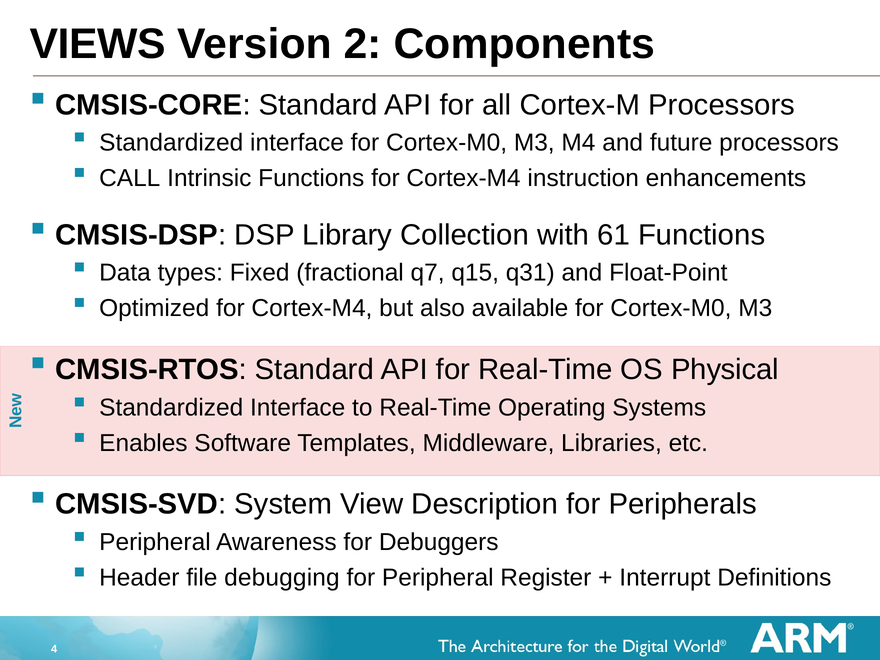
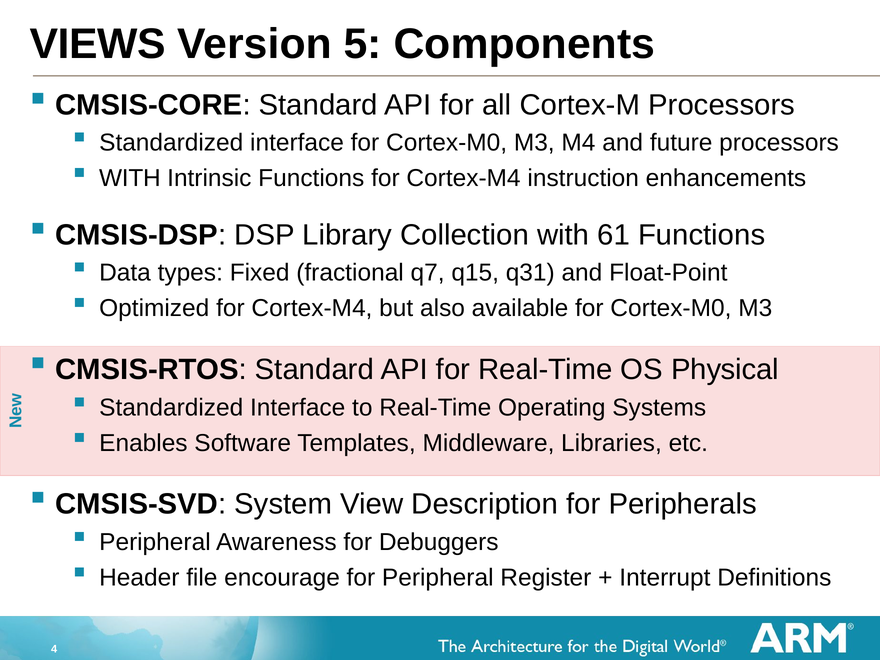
2: 2 -> 5 (363, 44)
CALL: CALL -> WITH (130, 178)
debugging: debugging -> encourage (282, 578)
